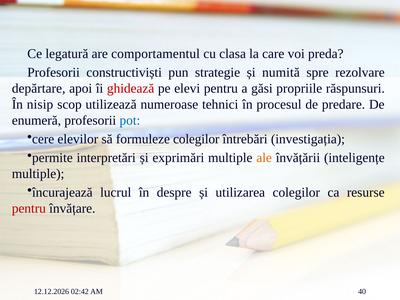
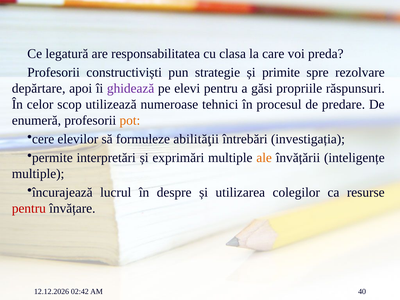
comportamentul: comportamentul -> responsabilitatea (156, 54)
numită: numită -> primite (281, 73)
ghidează colour: red -> purple (131, 89)
nisip: nisip -> celor (40, 105)
pot colour: blue -> orange (130, 121)
formuleze colegilor: colegilor -> abilităţii (196, 139)
